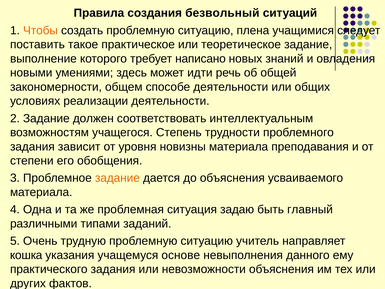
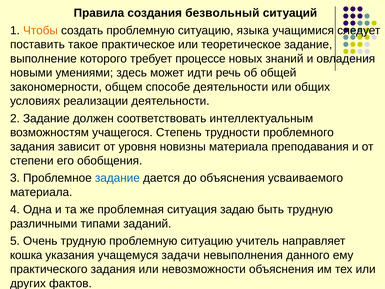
плена: плена -> языка (253, 30)
написано: написано -> процессе (200, 59)
задание colour: orange -> blue (117, 178)
быть главный: главный -> трудную (310, 209)
основе: основе -> задачи (181, 255)
